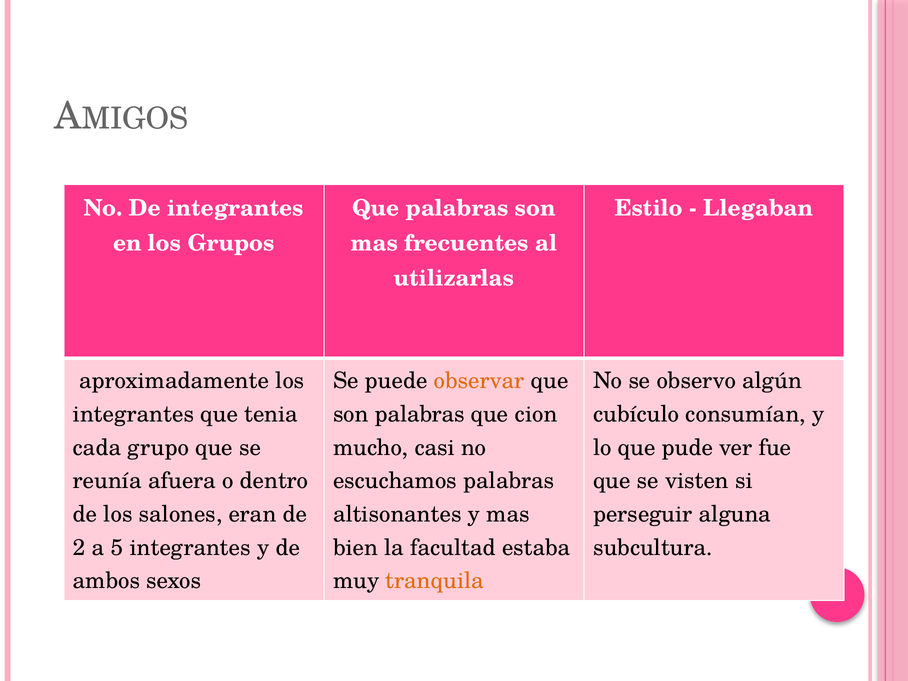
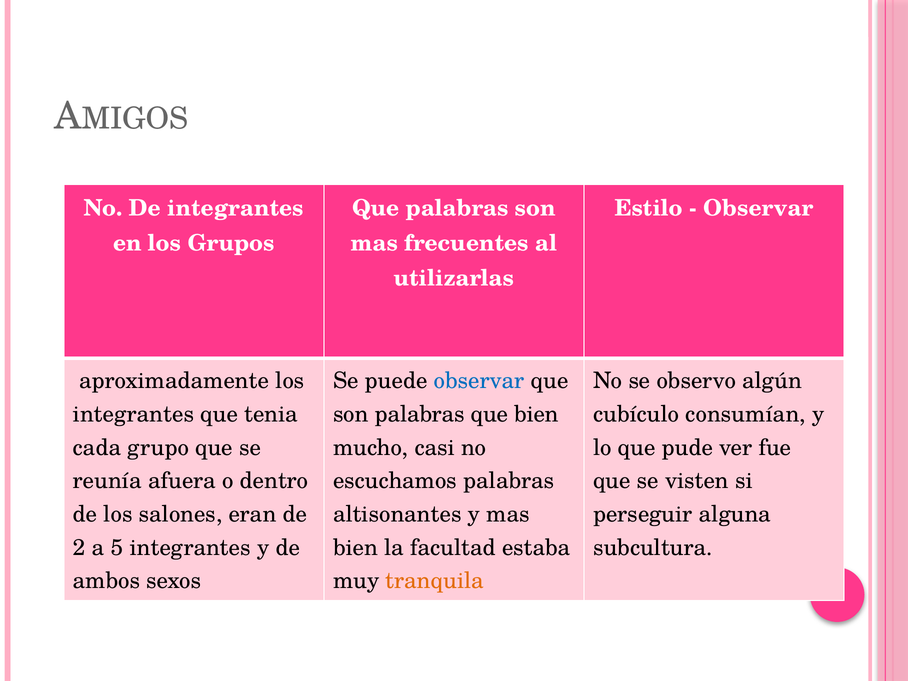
Llegaban: Llegaban -> Observar (758, 208)
observar colour: orange -> blue (479, 381)
que cion: cion -> bien (537, 414)
